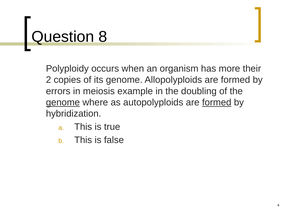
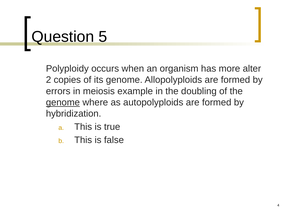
8: 8 -> 5 (103, 37)
their: their -> alter (252, 69)
formed underline: present -> none (217, 103)
